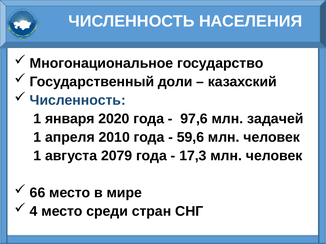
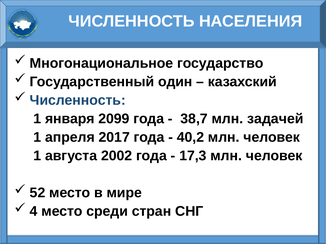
доли: доли -> один (175, 82)
2020: 2020 -> 2099 (114, 119)
97,6: 97,6 -> 38,7 (194, 119)
2010: 2010 -> 2017 (114, 138)
59,6: 59,6 -> 40,2 (190, 138)
2079: 2079 -> 2002 (117, 156)
66: 66 -> 52 (38, 193)
